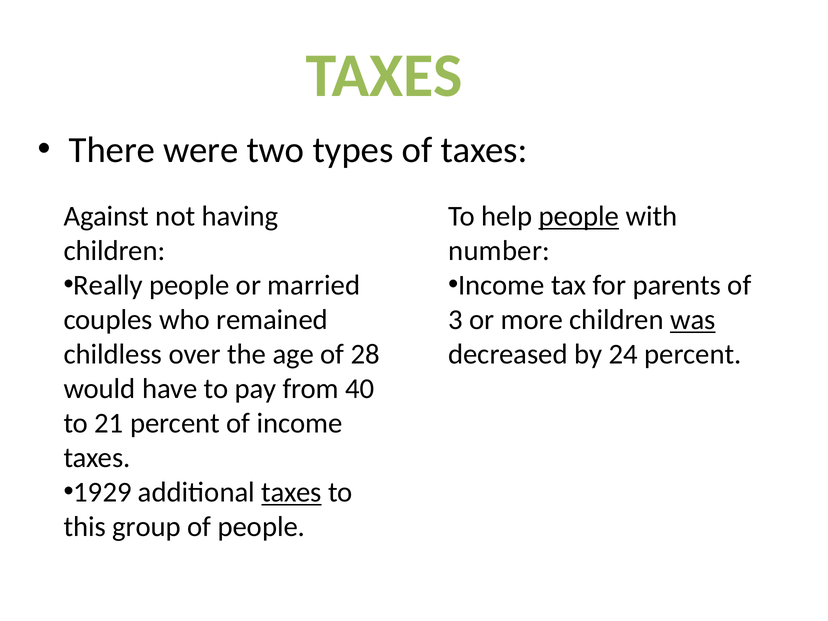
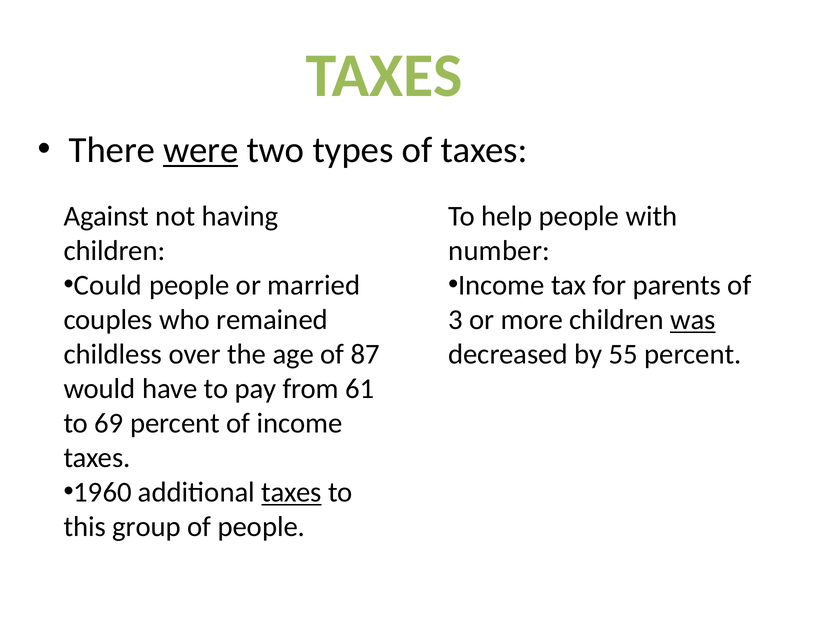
were underline: none -> present (201, 150)
people underline: present -> none (579, 216)
Really: Really -> Could (108, 285)
24: 24 -> 55 (623, 354)
28: 28 -> 87 (365, 354)
40: 40 -> 61 (360, 389)
21: 21 -> 69 (109, 423)
1929: 1929 -> 1960 (103, 492)
